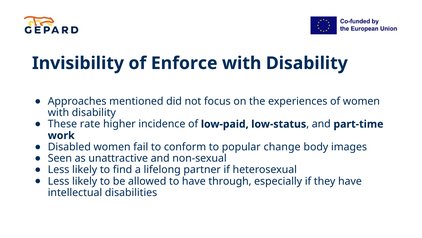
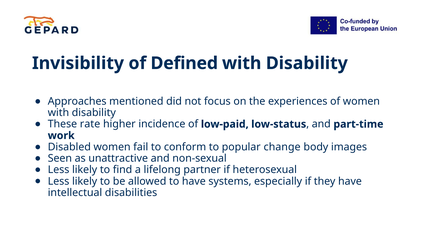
Enforce: Enforce -> Defined (184, 63)
through: through -> systems (230, 181)
